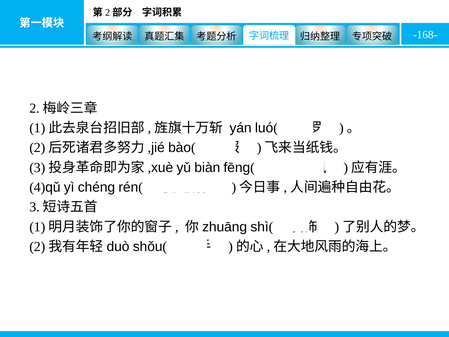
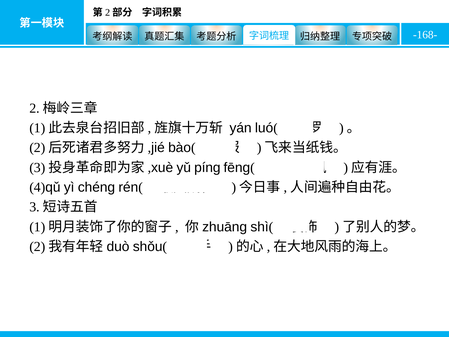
biàn: biàn -> píng (207, 167)
